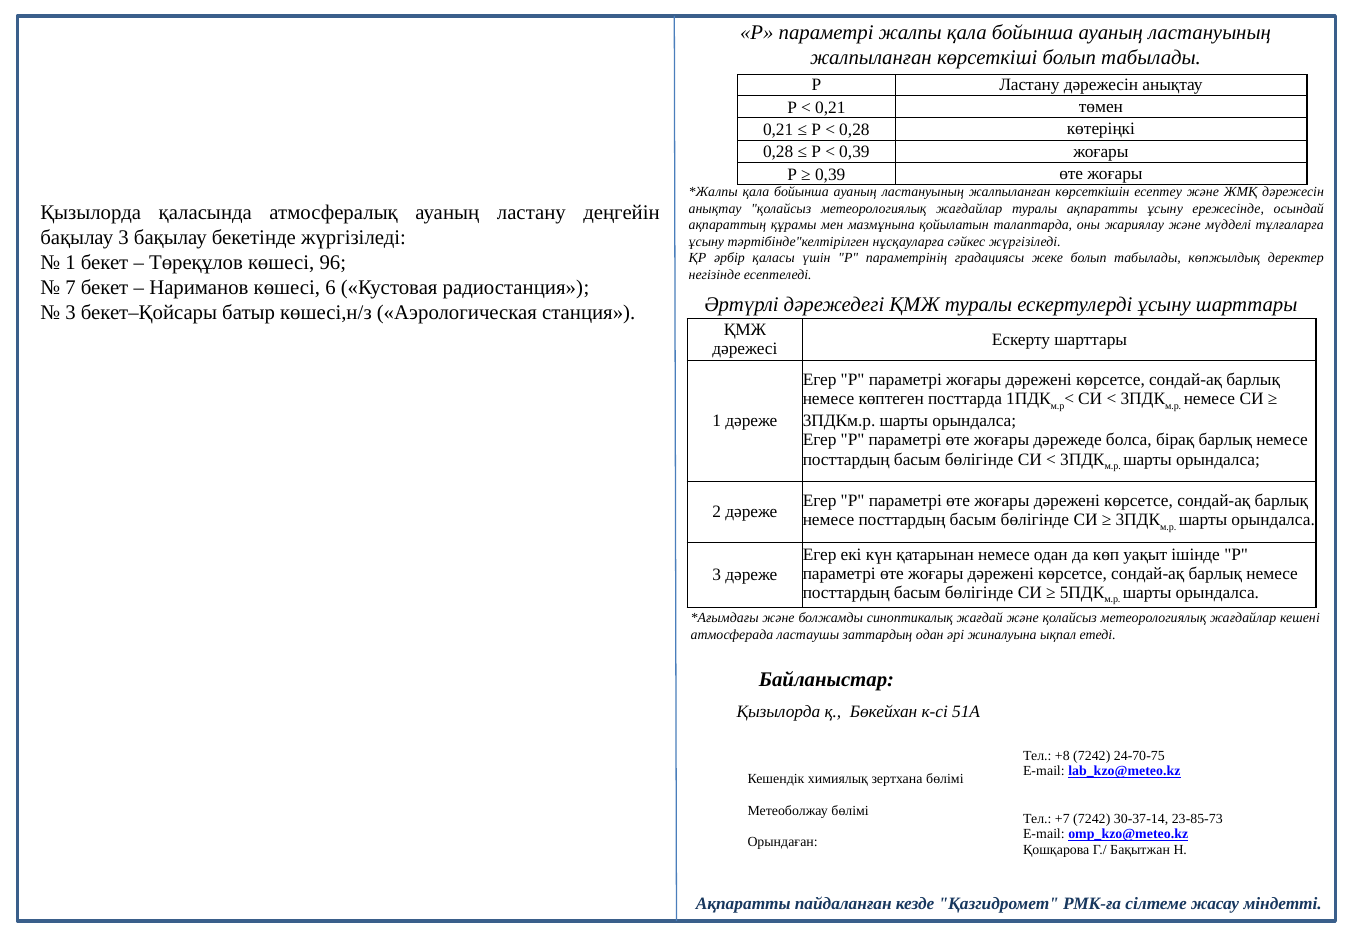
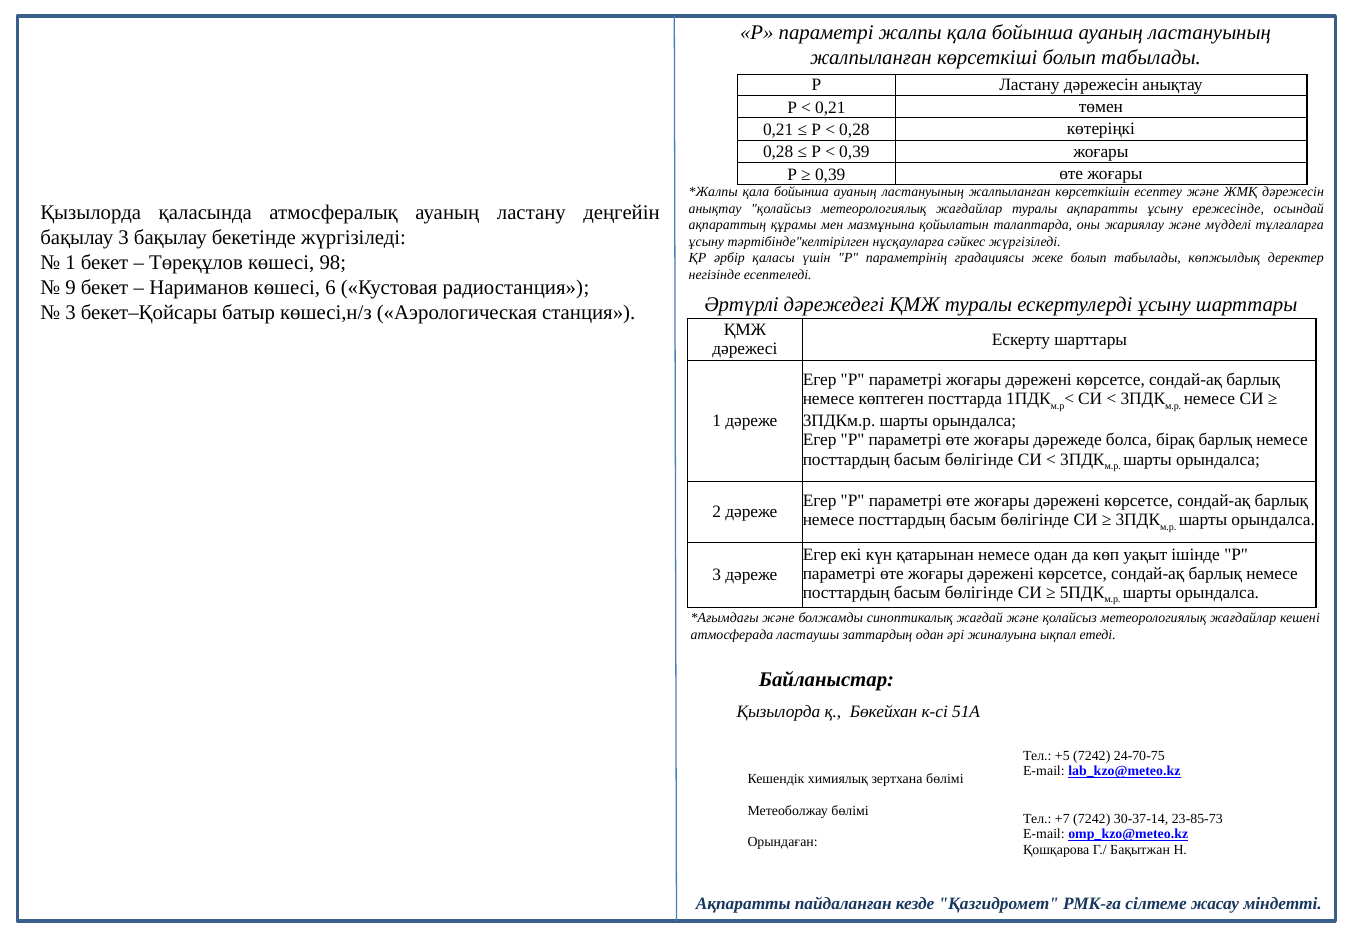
96: 96 -> 98 (333, 263)
7: 7 -> 9 (71, 288)
+8: +8 -> +5 (1062, 755)
